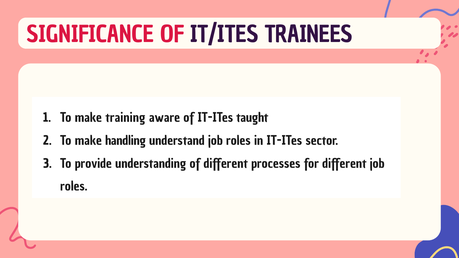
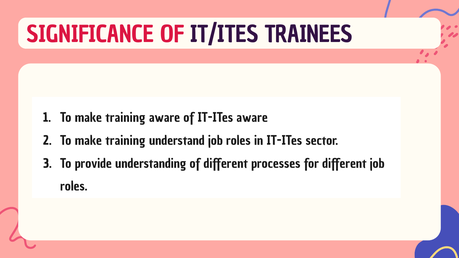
IT-ITes taught: taught -> aware (252, 118)
handling: handling -> training (125, 141)
